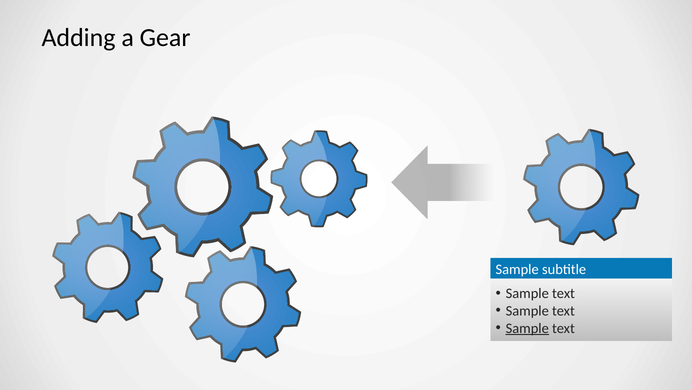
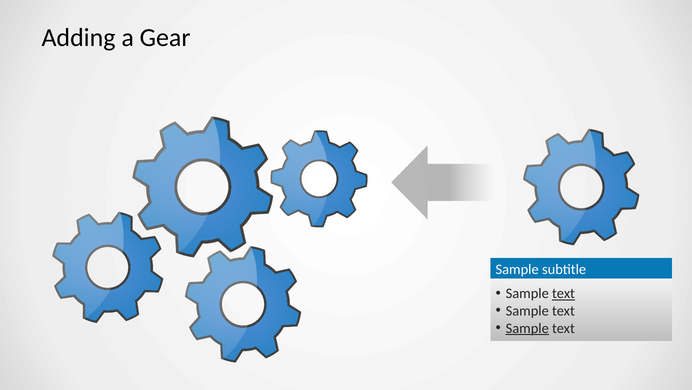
text underline: none -> present (564, 293)
